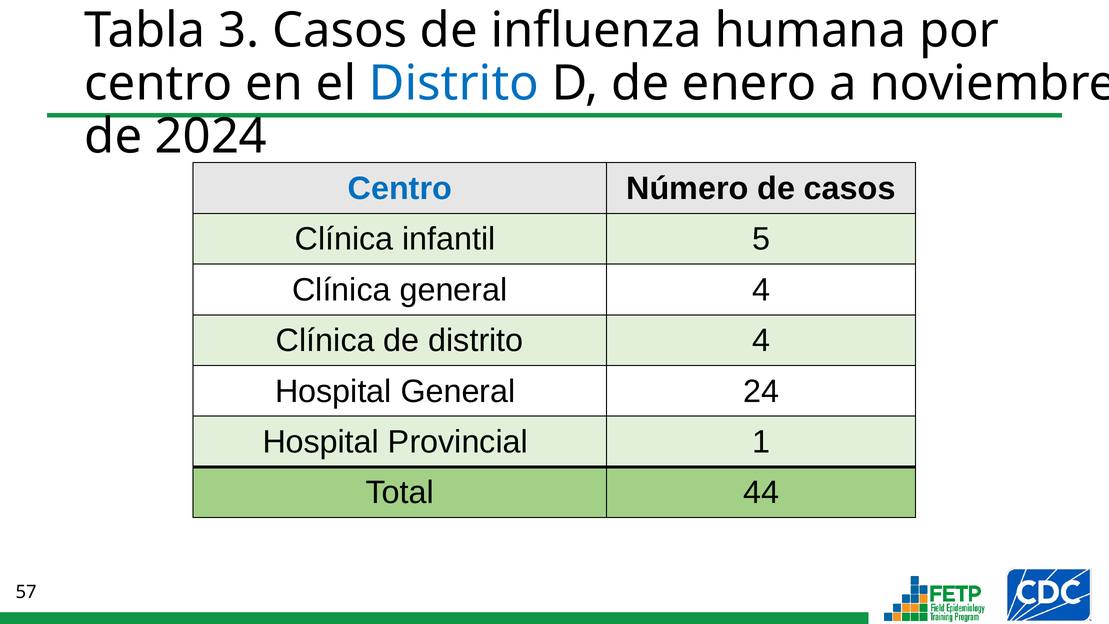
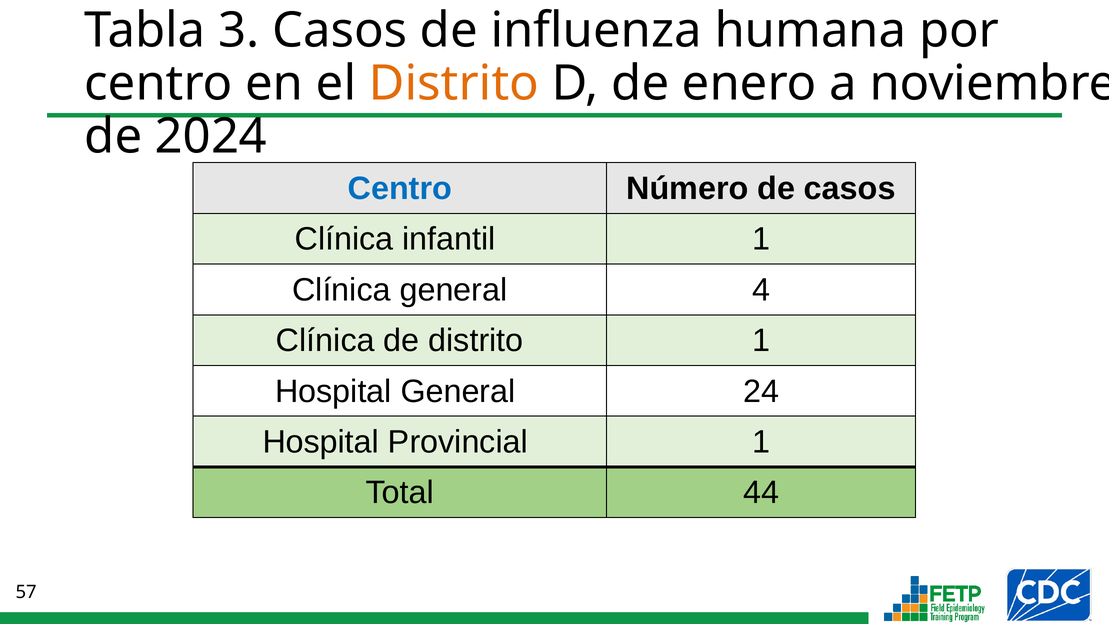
Distrito colour: blue -> orange (454, 83)
infantil 5: 5 -> 1 (761, 239)
distrito 4: 4 -> 1 (761, 341)
